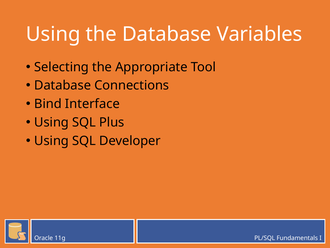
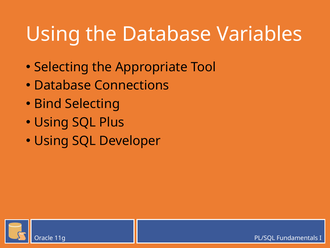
Bind Interface: Interface -> Selecting (92, 104)
